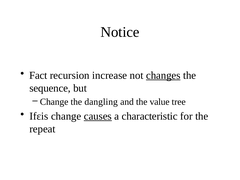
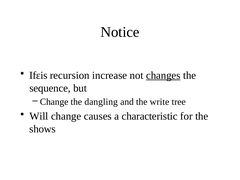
Fact: Fact -> Ifεis (38, 75)
value: value -> write (159, 102)
Ifεis: Ifεis -> Will (39, 116)
causes underline: present -> none (98, 116)
repeat: repeat -> shows (42, 129)
